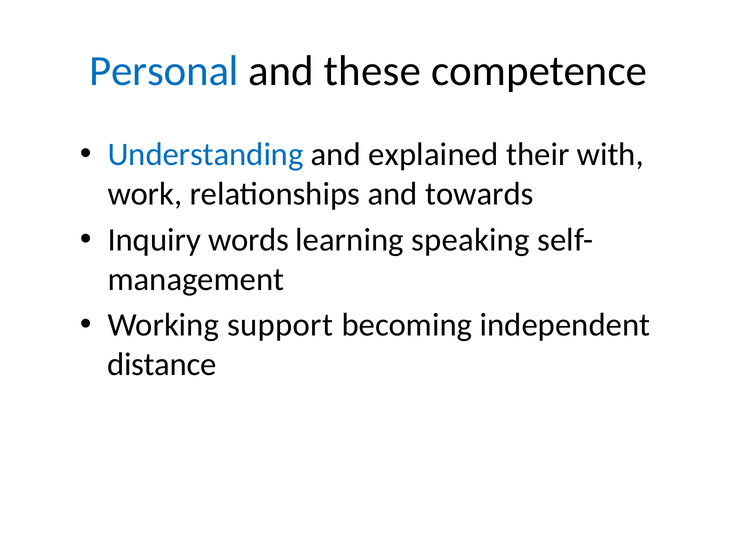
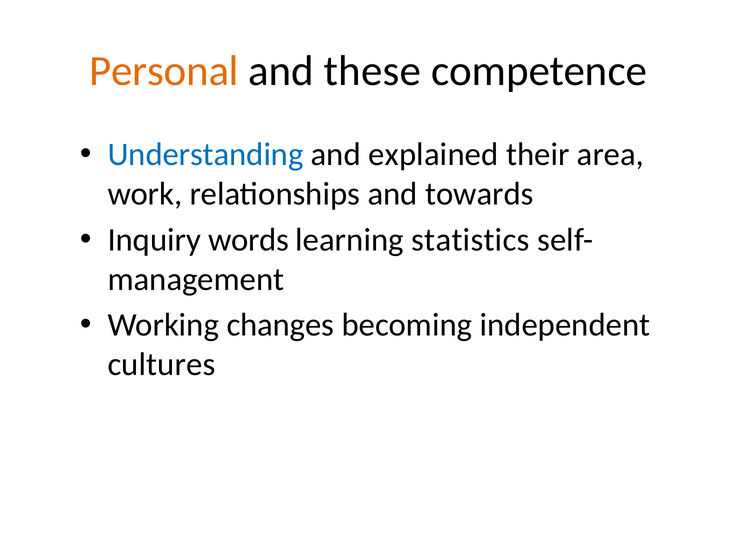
Personal colour: blue -> orange (164, 71)
with: with -> area (610, 155)
speaking: speaking -> statistics (470, 240)
support: support -> changes (280, 325)
distance: distance -> cultures (161, 364)
